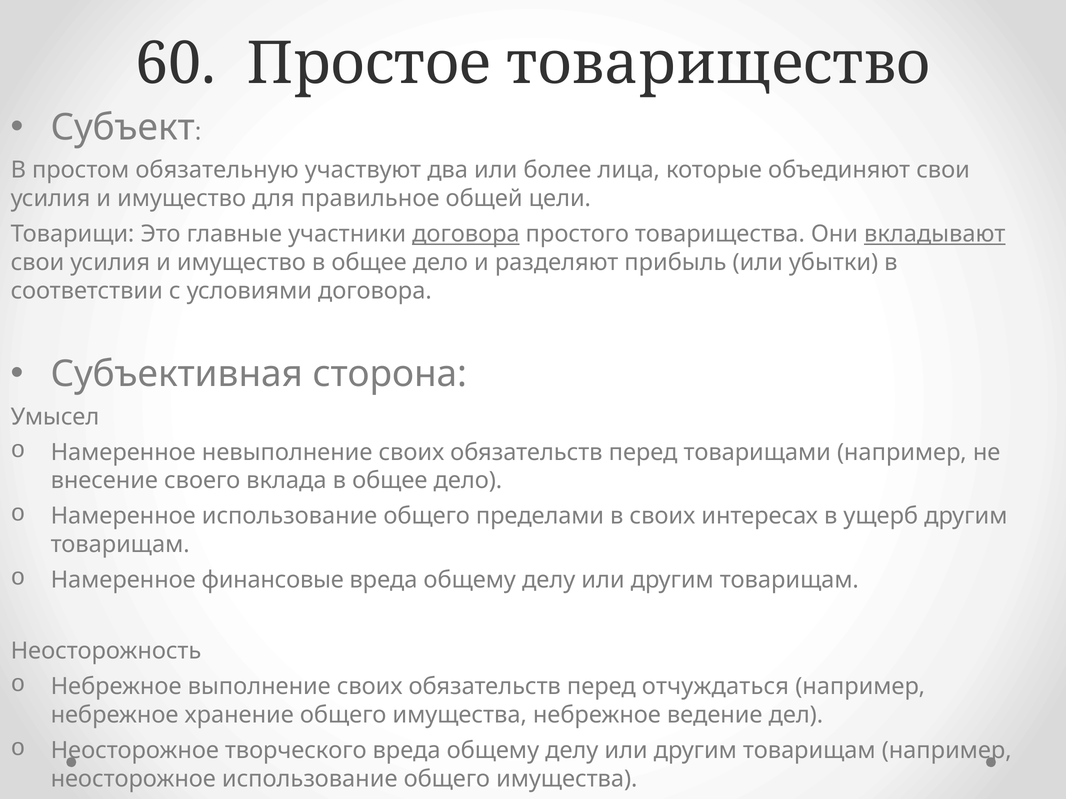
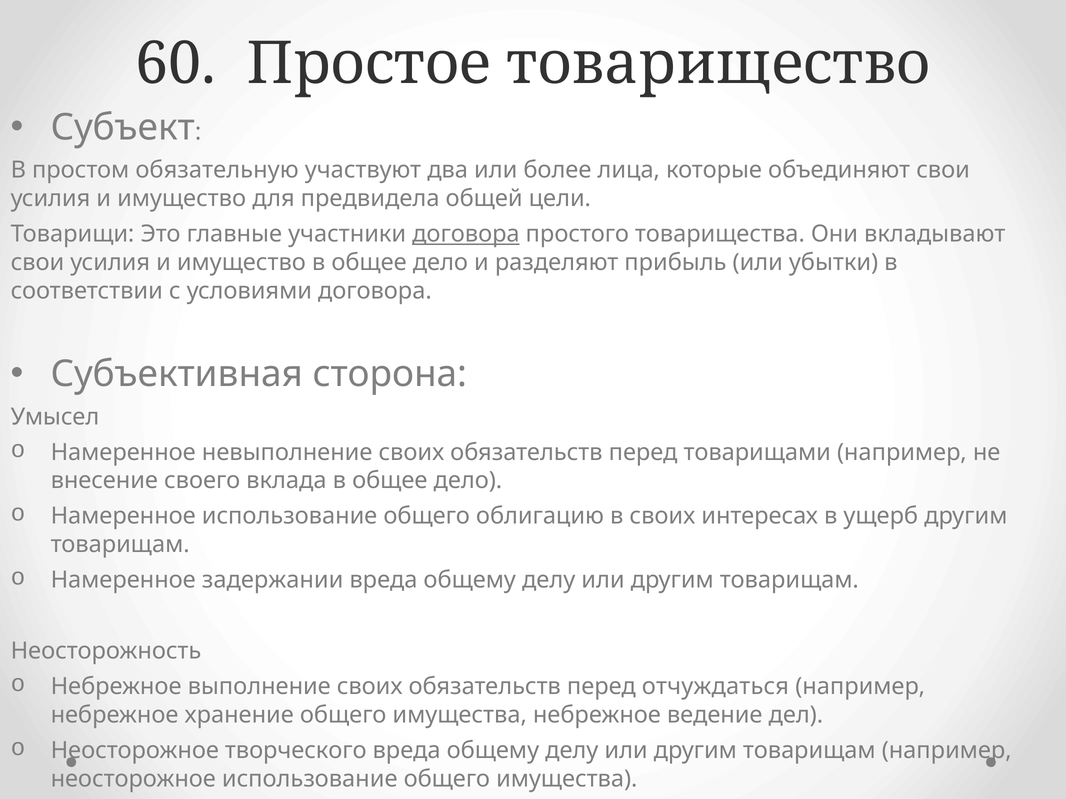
правильное: правильное -> предвидела (370, 199)
вкладывают underline: present -> none (935, 234)
пределами: пределами -> облигацию (540, 516)
финансовые: финансовые -> задержании (273, 580)
